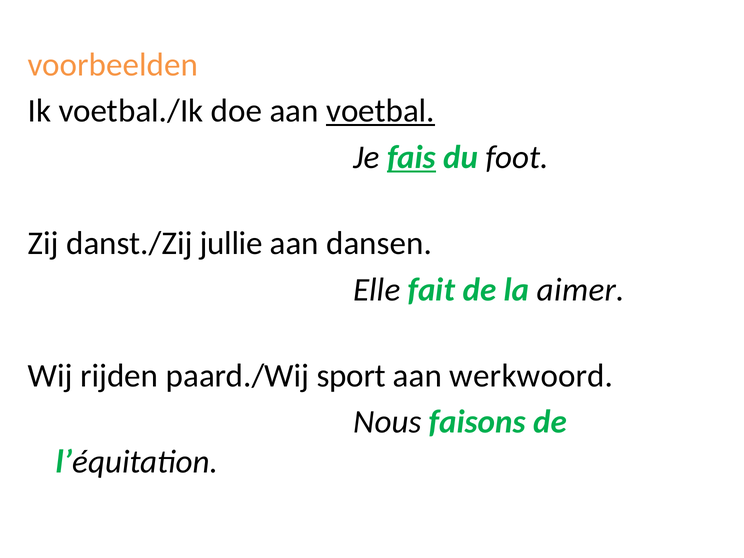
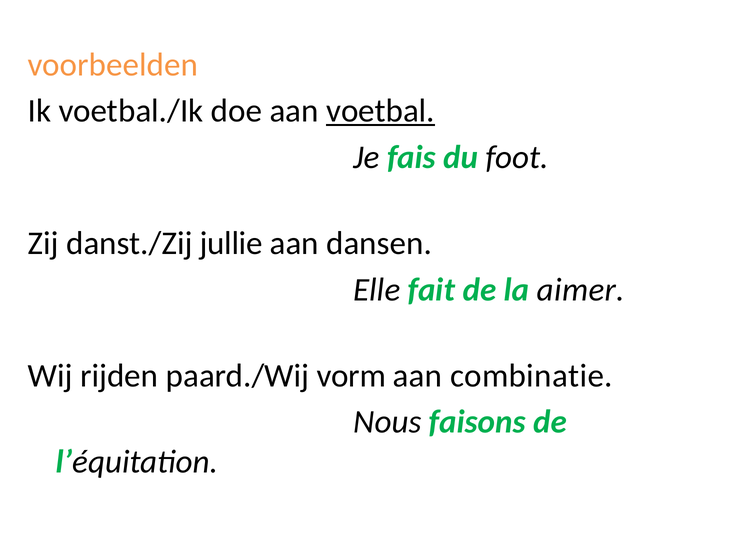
fais underline: present -> none (411, 157)
sport: sport -> vorm (351, 376)
werkwoord: werkwoord -> combinatie (531, 376)
